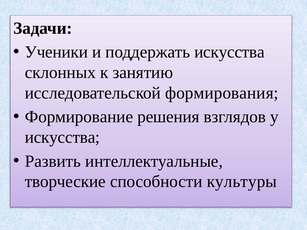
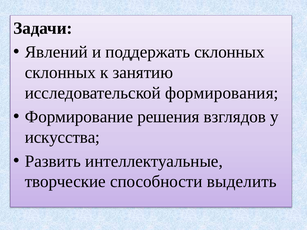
Ученики: Ученики -> Явлений (56, 52)
поддержать искусства: искусства -> склонных (229, 52)
культуры: культуры -> выделить (242, 182)
